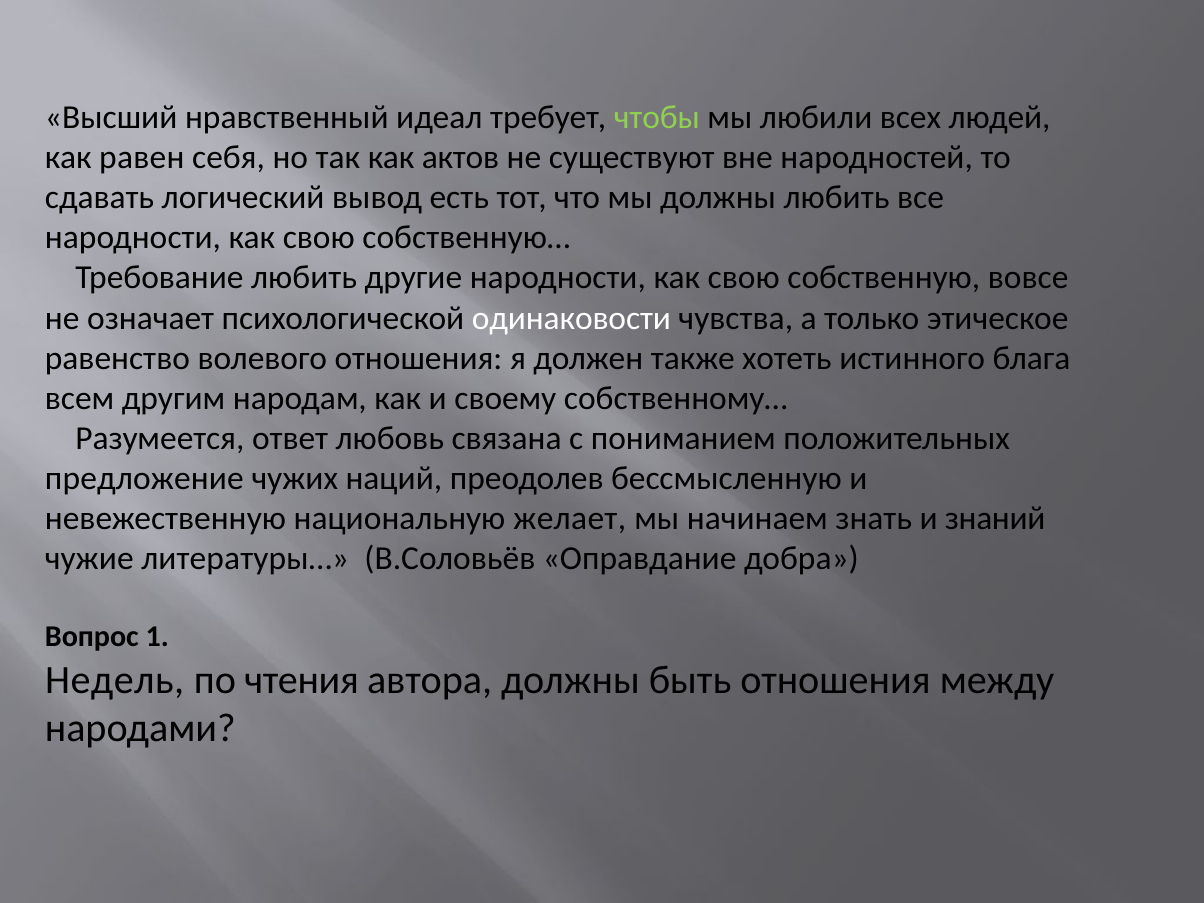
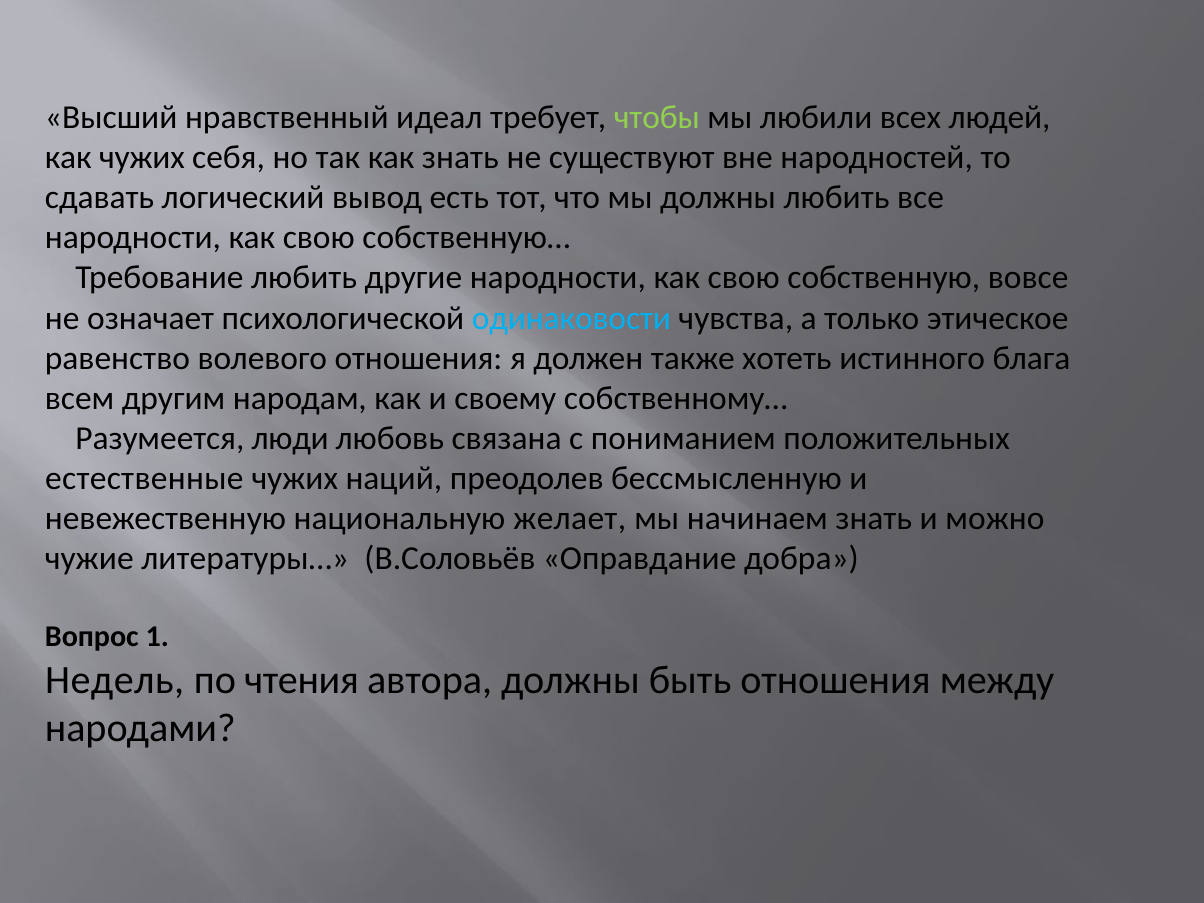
как равен: равен -> чужих (142, 157)
как актов: актов -> знать (460, 157)
одинаковости colour: white -> light blue (571, 318)
ответ: ответ -> люди (290, 438)
предложение: предложение -> естественные (144, 479)
знаний: знаний -> можно (995, 519)
